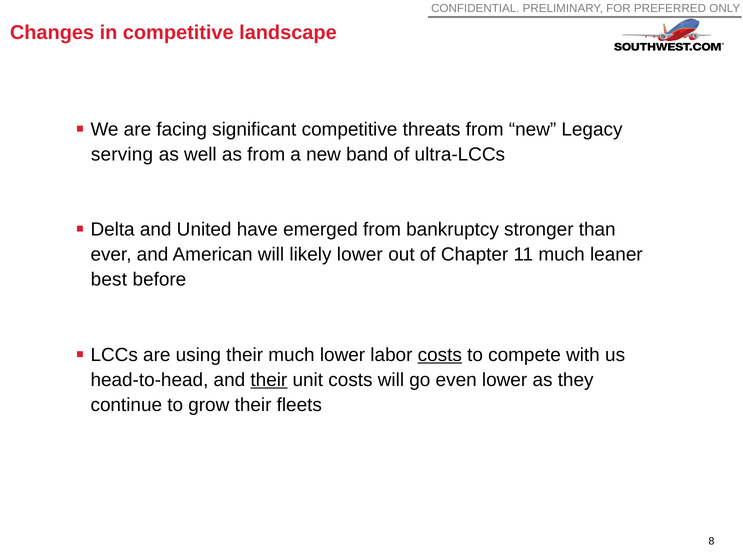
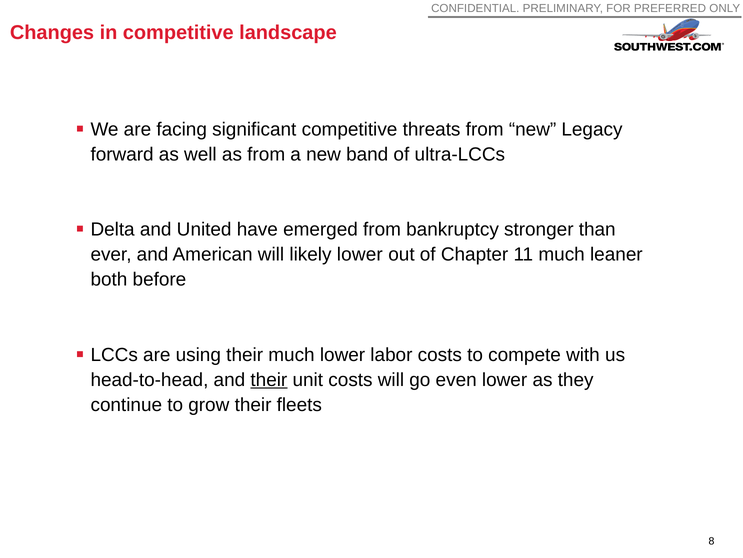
serving: serving -> forward (122, 154)
best: best -> both (109, 279)
costs underline: present -> none (440, 354)
